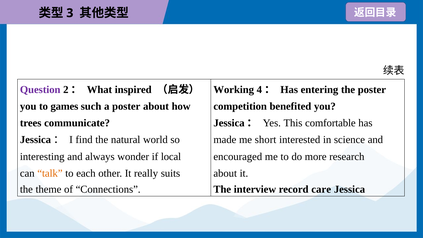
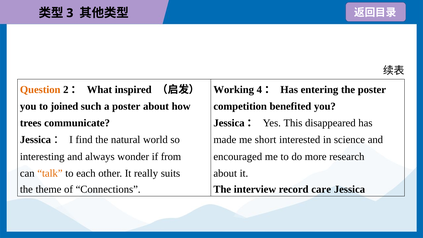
Question colour: purple -> orange (40, 90)
games: games -> joined (64, 106)
comfortable: comfortable -> disappeared (330, 123)
local: local -> from (171, 157)
